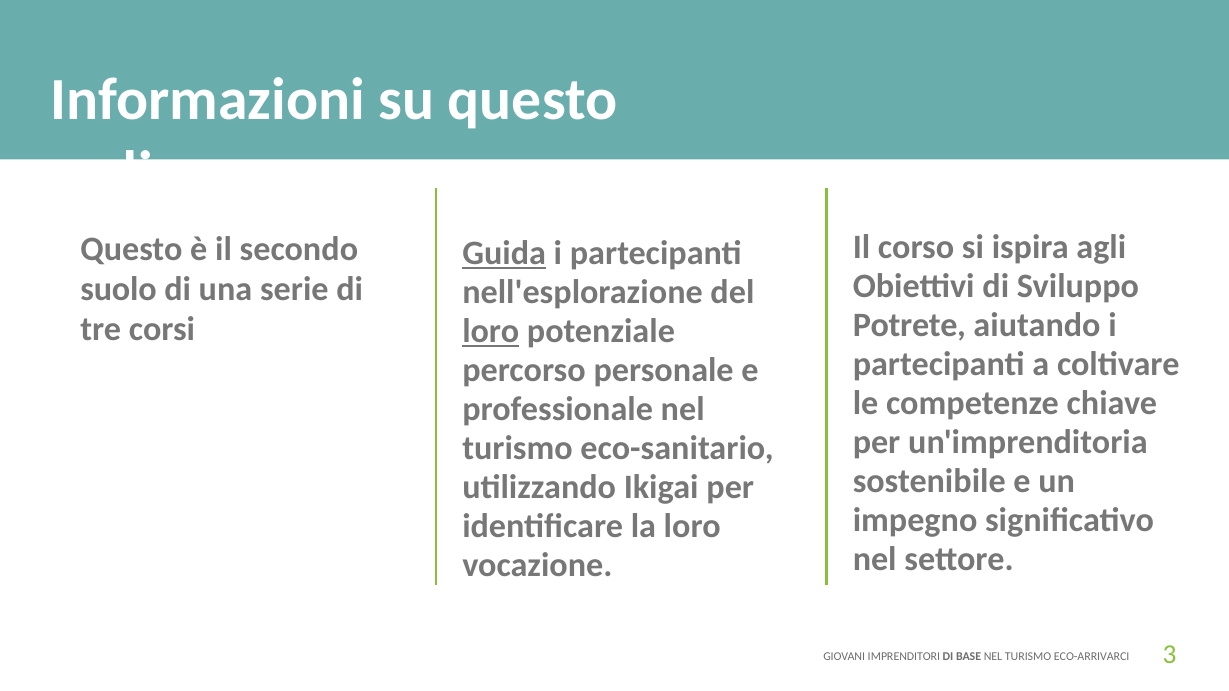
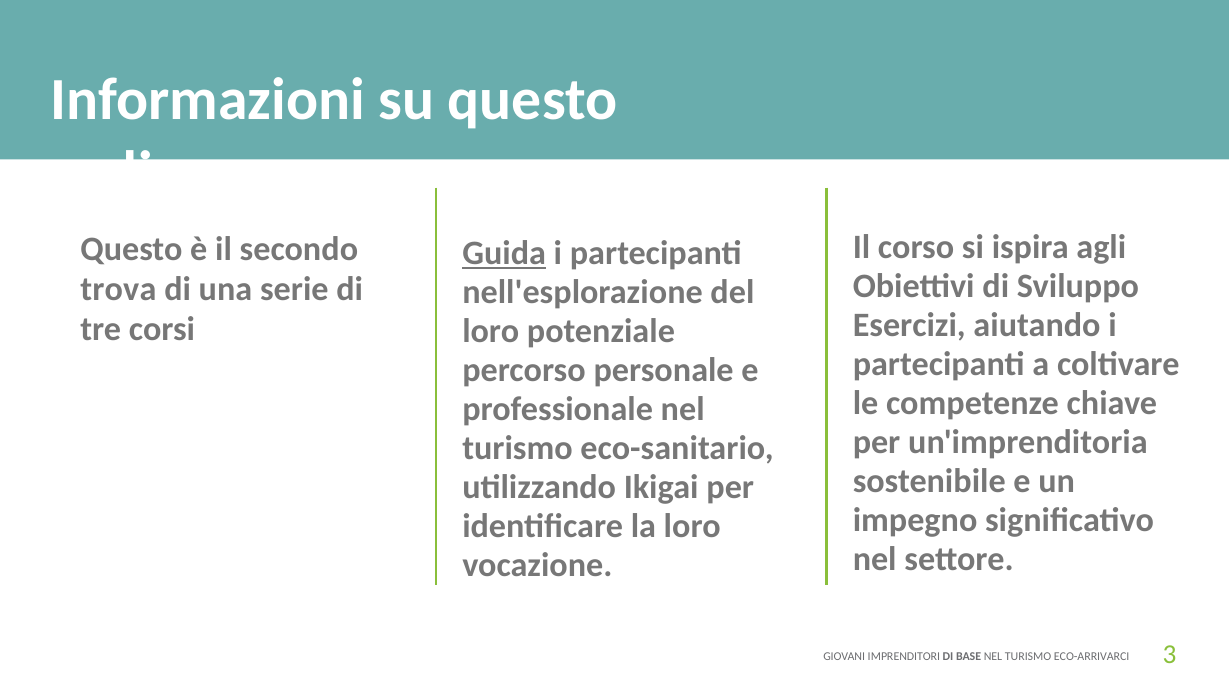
suolo: suolo -> trova (118, 290)
Potrete: Potrete -> Esercizi (909, 325)
loro underline: present -> none (491, 331)
